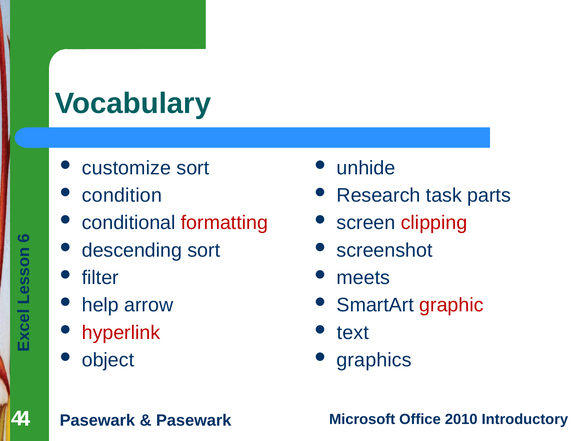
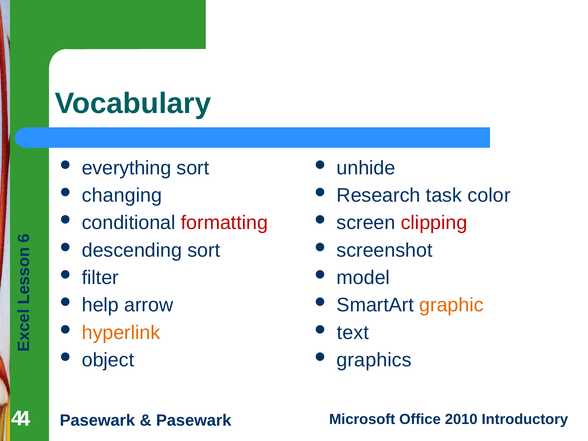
customize: customize -> everything (127, 168)
condition: condition -> changing (122, 195)
parts: parts -> color (489, 195)
meets: meets -> model (363, 278)
graphic colour: red -> orange (451, 305)
hyperlink colour: red -> orange (121, 333)
